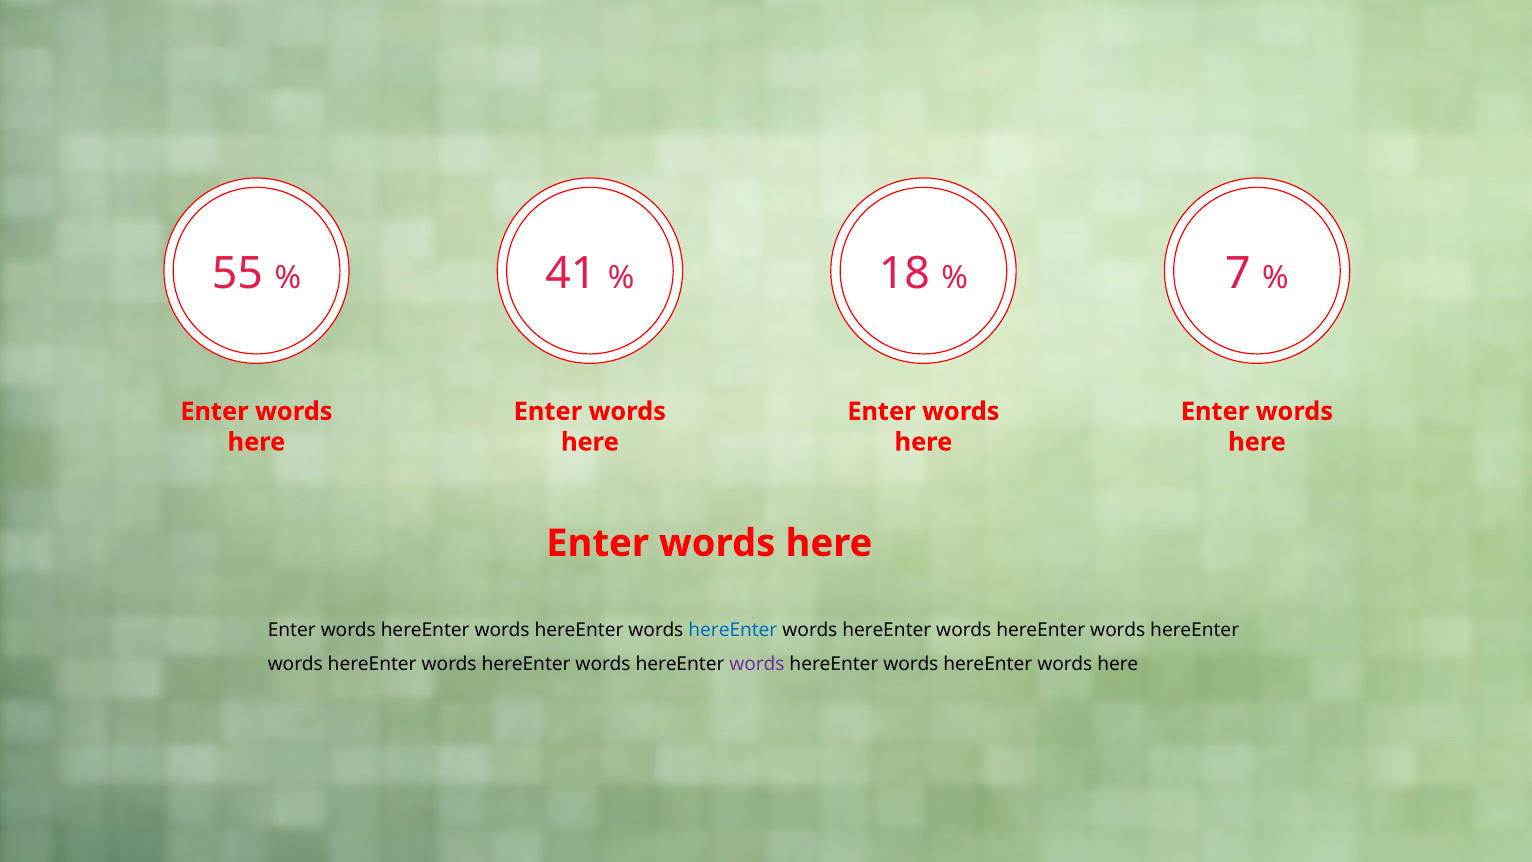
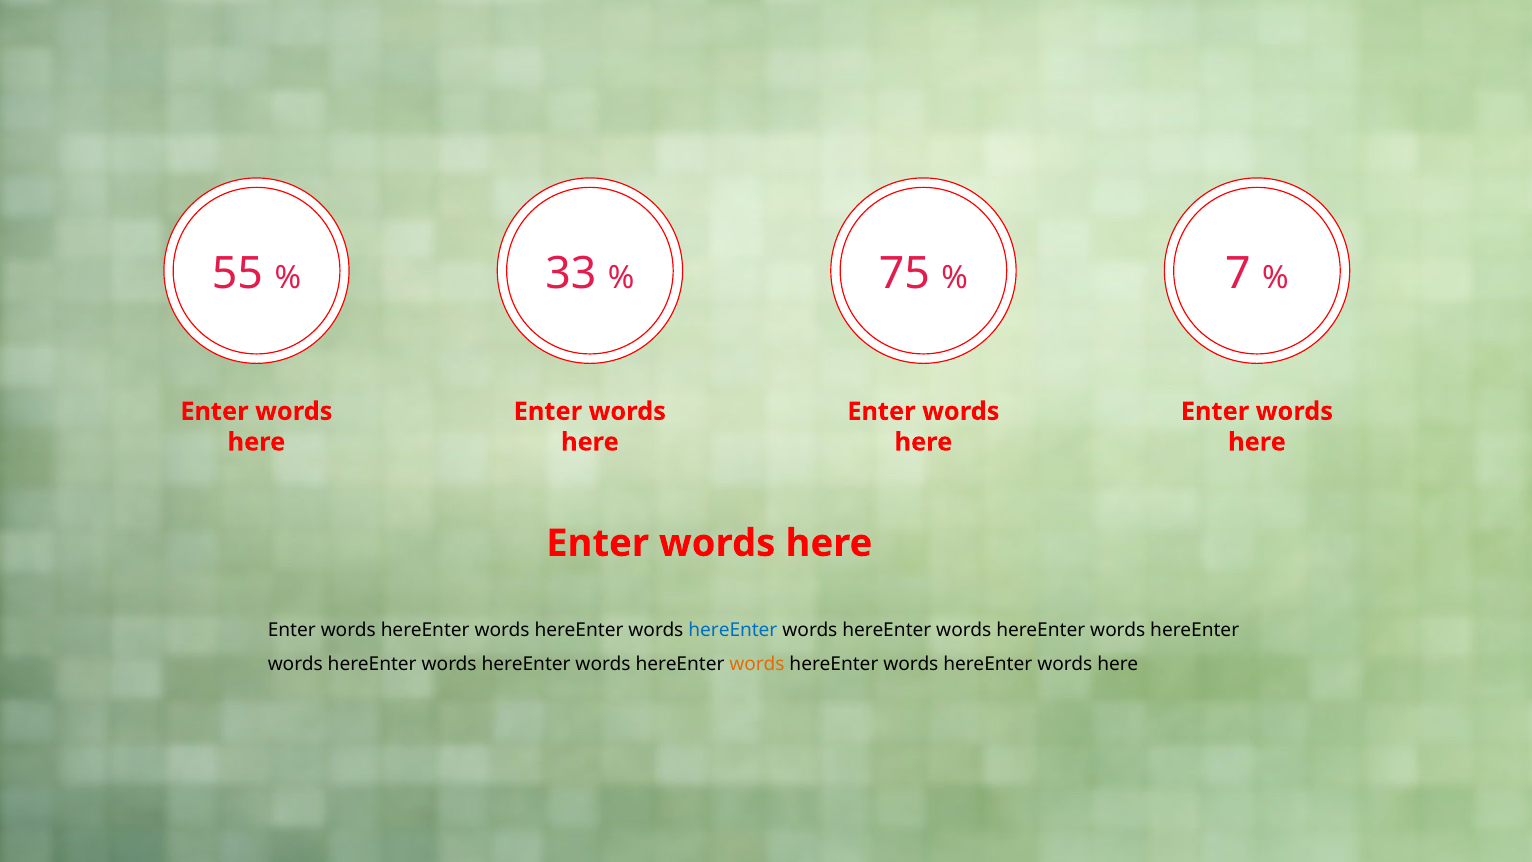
41: 41 -> 33 (571, 274)
18: 18 -> 75 (904, 274)
words colour: purple -> orange (757, 664)
